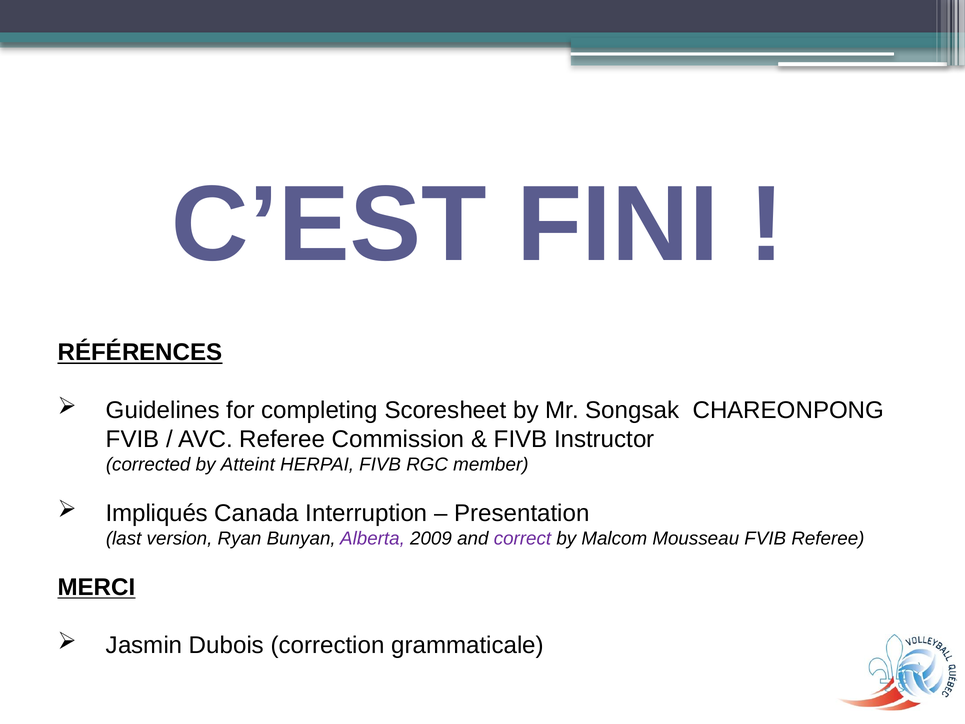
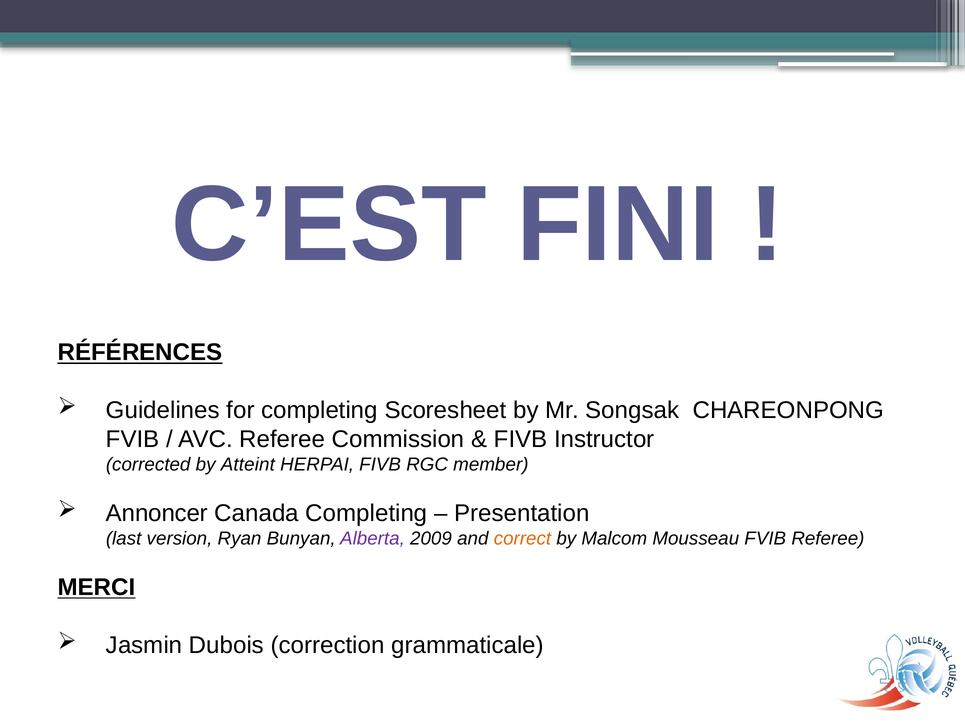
Impliqués: Impliqués -> Annoncer (157, 513)
Canada Interruption: Interruption -> Completing (366, 513)
correct colour: purple -> orange (522, 539)
